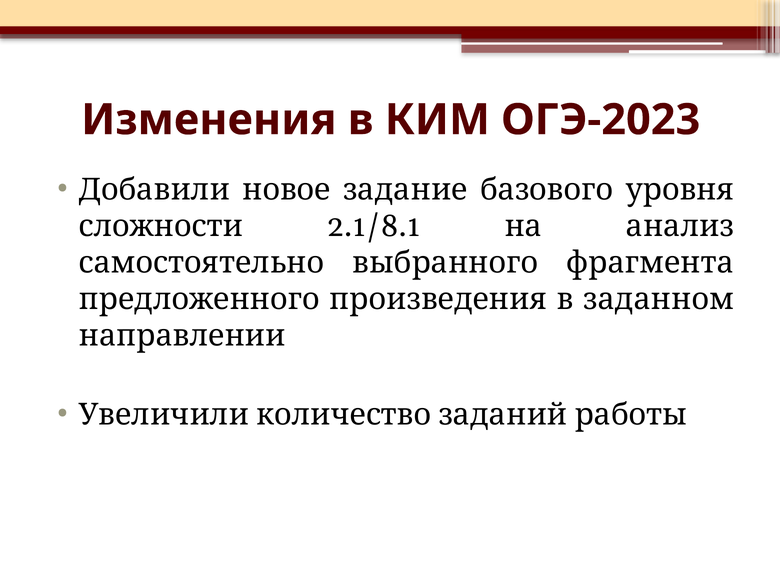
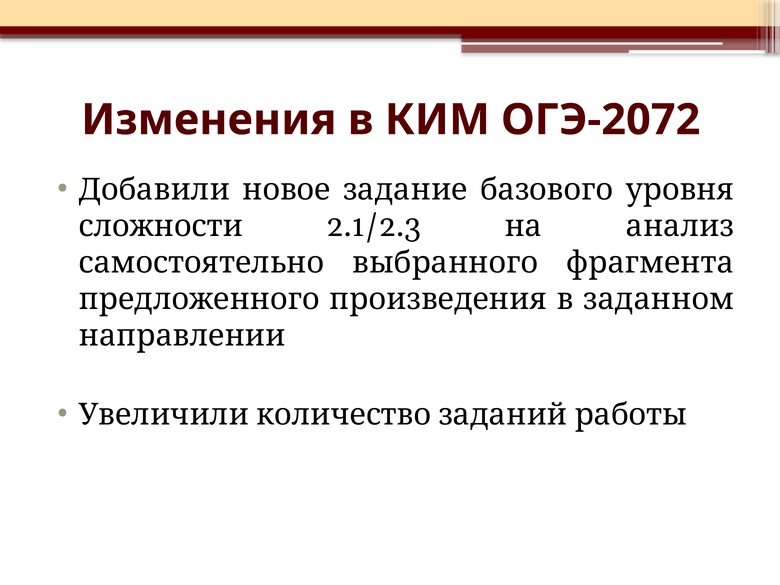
ОГЭ-2023: ОГЭ-2023 -> ОГЭ-2072 (601, 120)
2.1/8.1: 2.1/8.1 -> 2.1/2.3 (374, 226)
